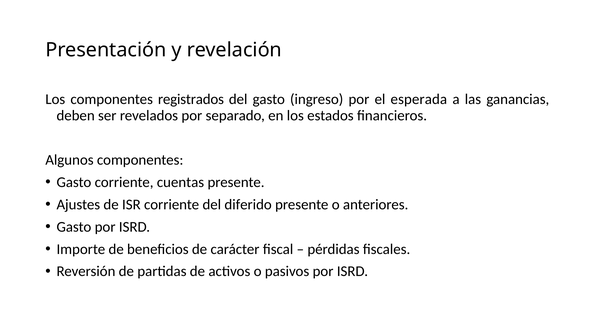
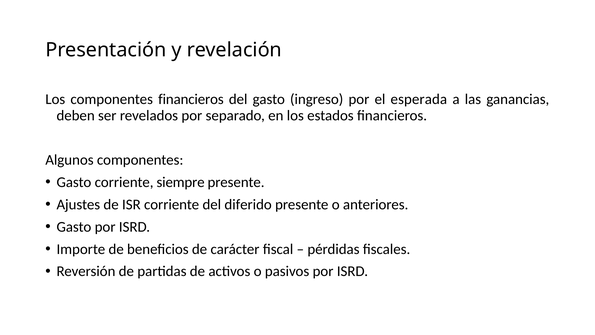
componentes registrados: registrados -> financieros (191, 99)
cuentas: cuentas -> siempre (181, 182)
